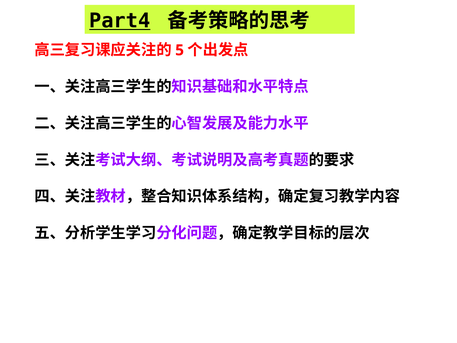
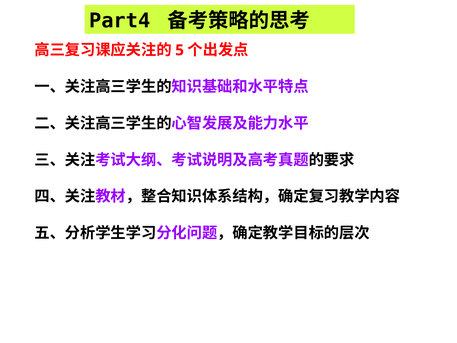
Part4 underline: present -> none (120, 21)
